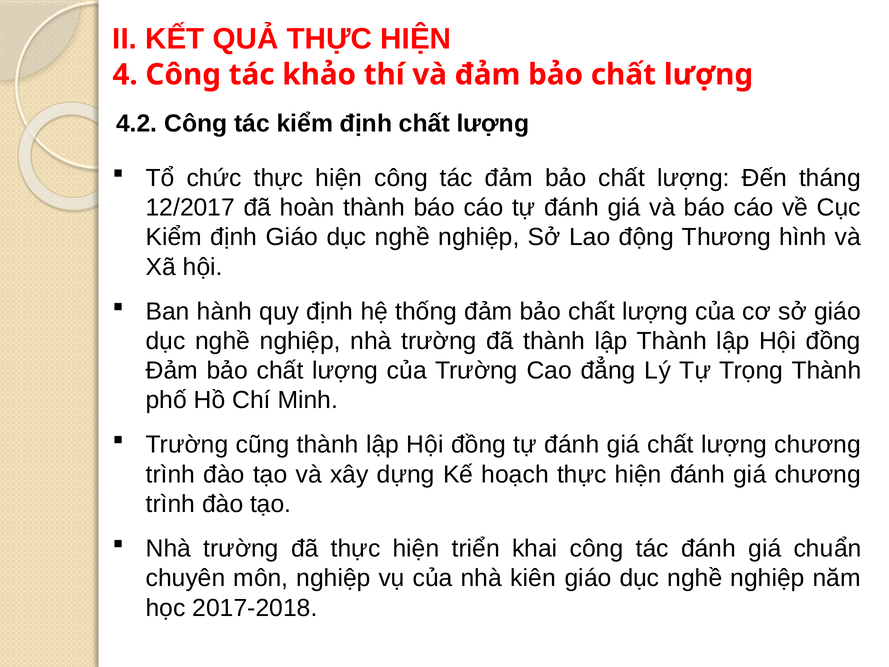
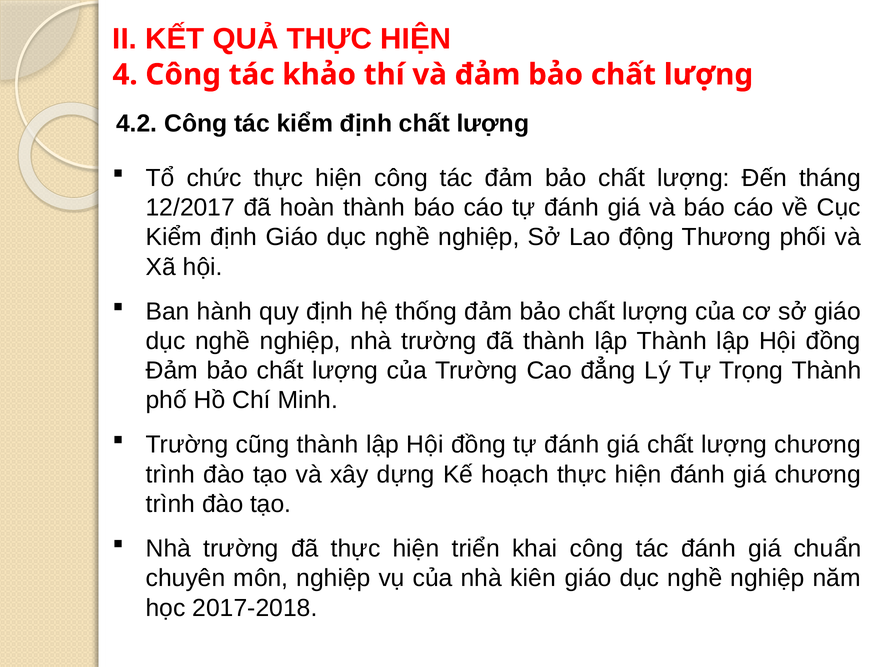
hình: hình -> phối (803, 237)
